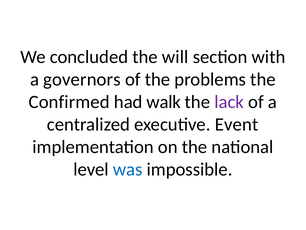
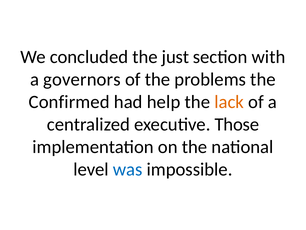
will: will -> just (175, 57)
walk: walk -> help (164, 102)
lack colour: purple -> orange (229, 102)
Event: Event -> Those (237, 124)
